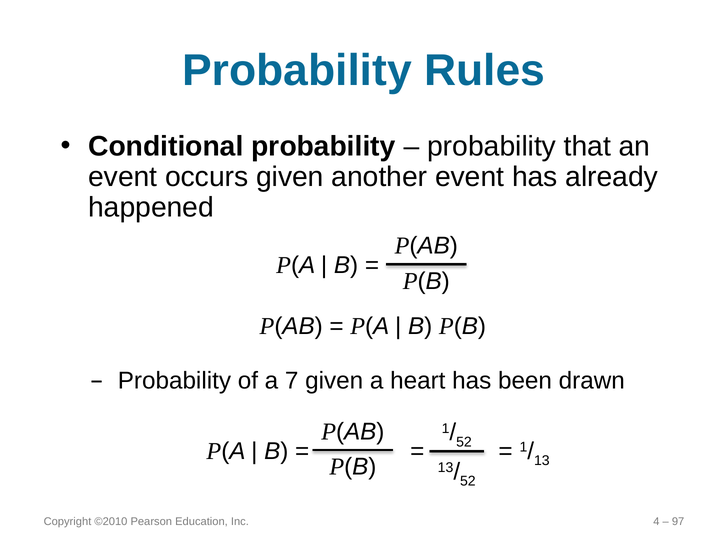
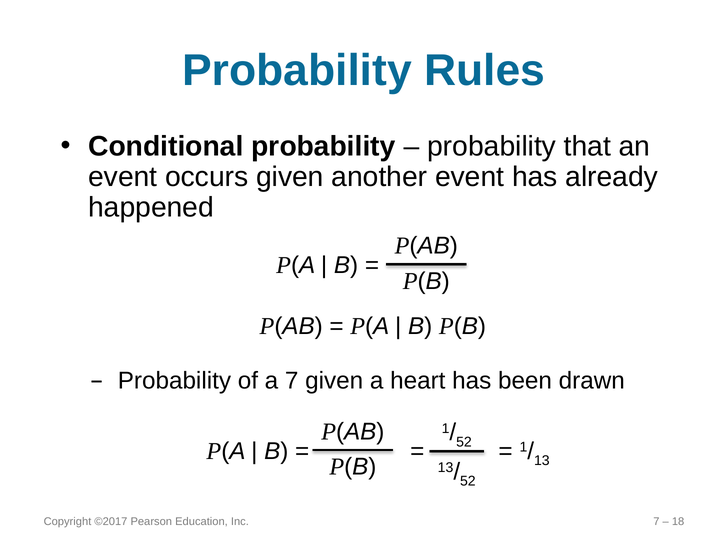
©2010: ©2010 -> ©2017 (111, 521)
Inc 4: 4 -> 7 (656, 521)
97: 97 -> 18 (678, 521)
